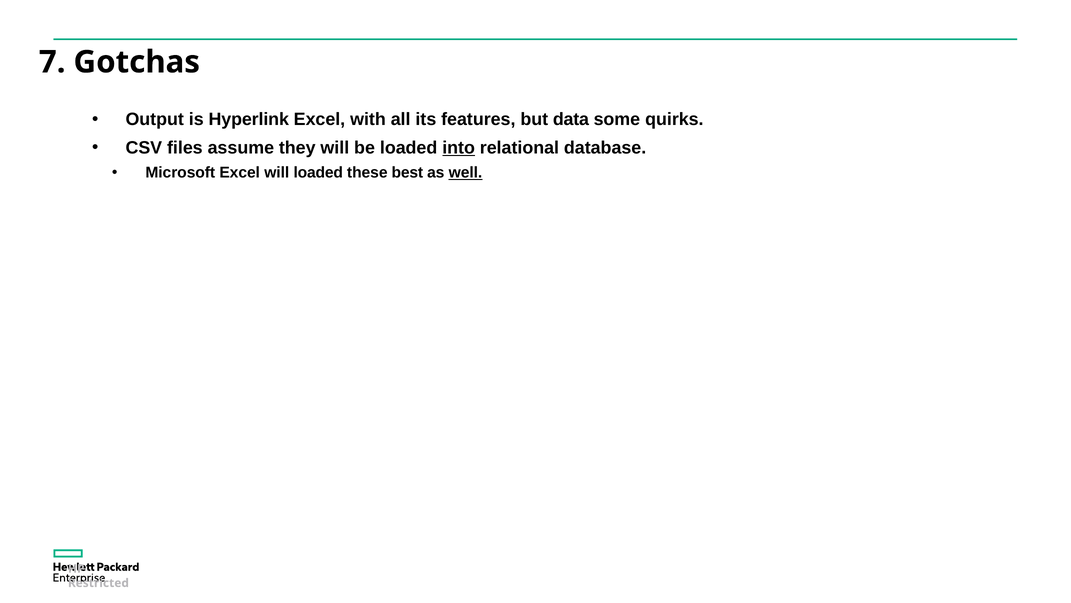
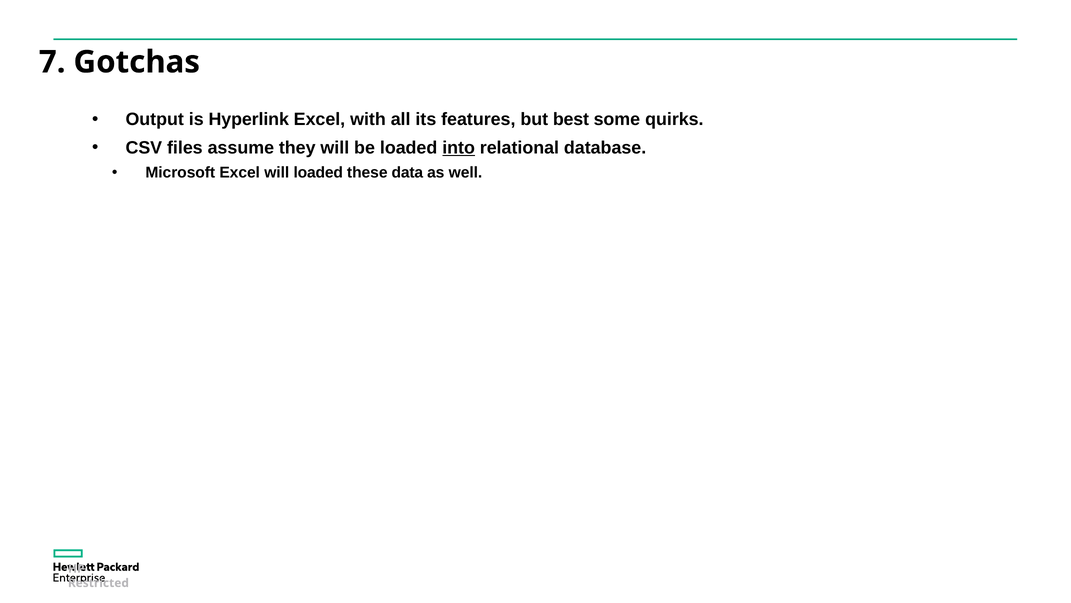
data: data -> best (571, 119)
best: best -> data (407, 172)
well underline: present -> none (466, 172)
